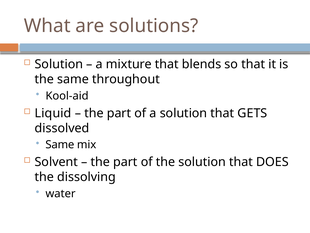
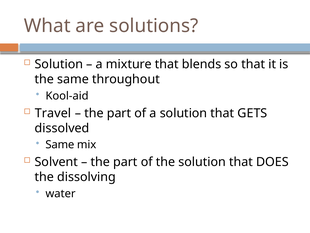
Liquid: Liquid -> Travel (53, 113)
